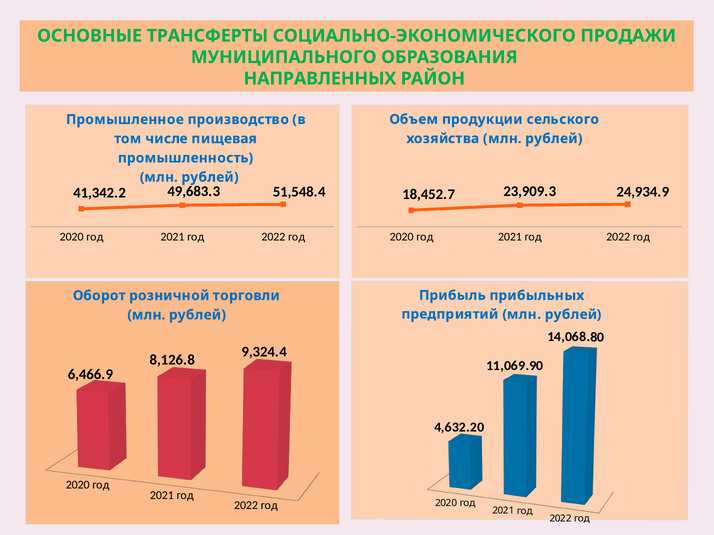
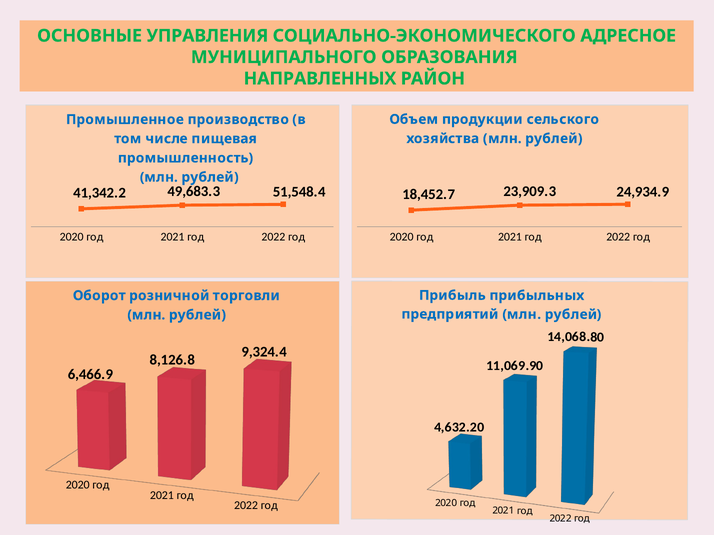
ТРАНСФЕРТЫ: ТРАНСФЕРТЫ -> УПРАВЛЕНИЯ (207, 36)
ПРОДАЖИ: ПРОДАЖИ -> АДРЕСНОЕ (628, 36)
